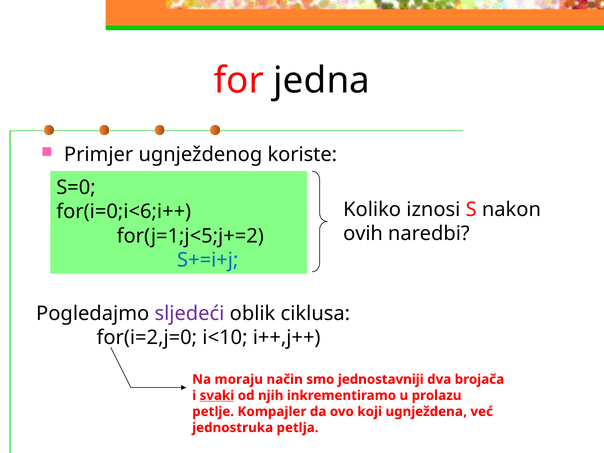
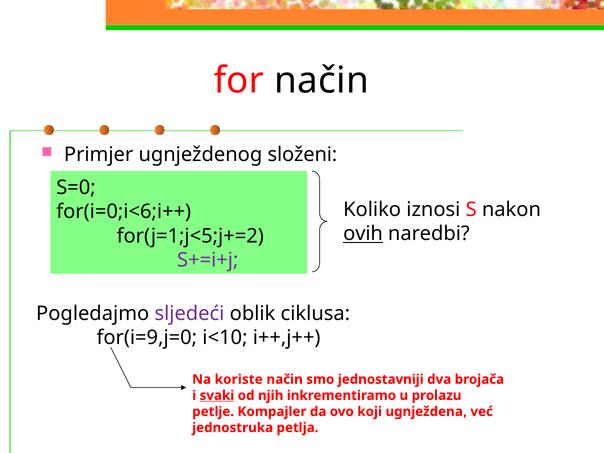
for jedna: jedna -> način (322, 81)
koriste: koriste -> složeni (302, 155)
ovih underline: none -> present (363, 234)
S+=i+j colour: blue -> purple (208, 260)
for(i=2,j=0: for(i=2,j=0 -> for(i=9,j=0 (147, 338)
moraju: moraju -> koriste (239, 379)
